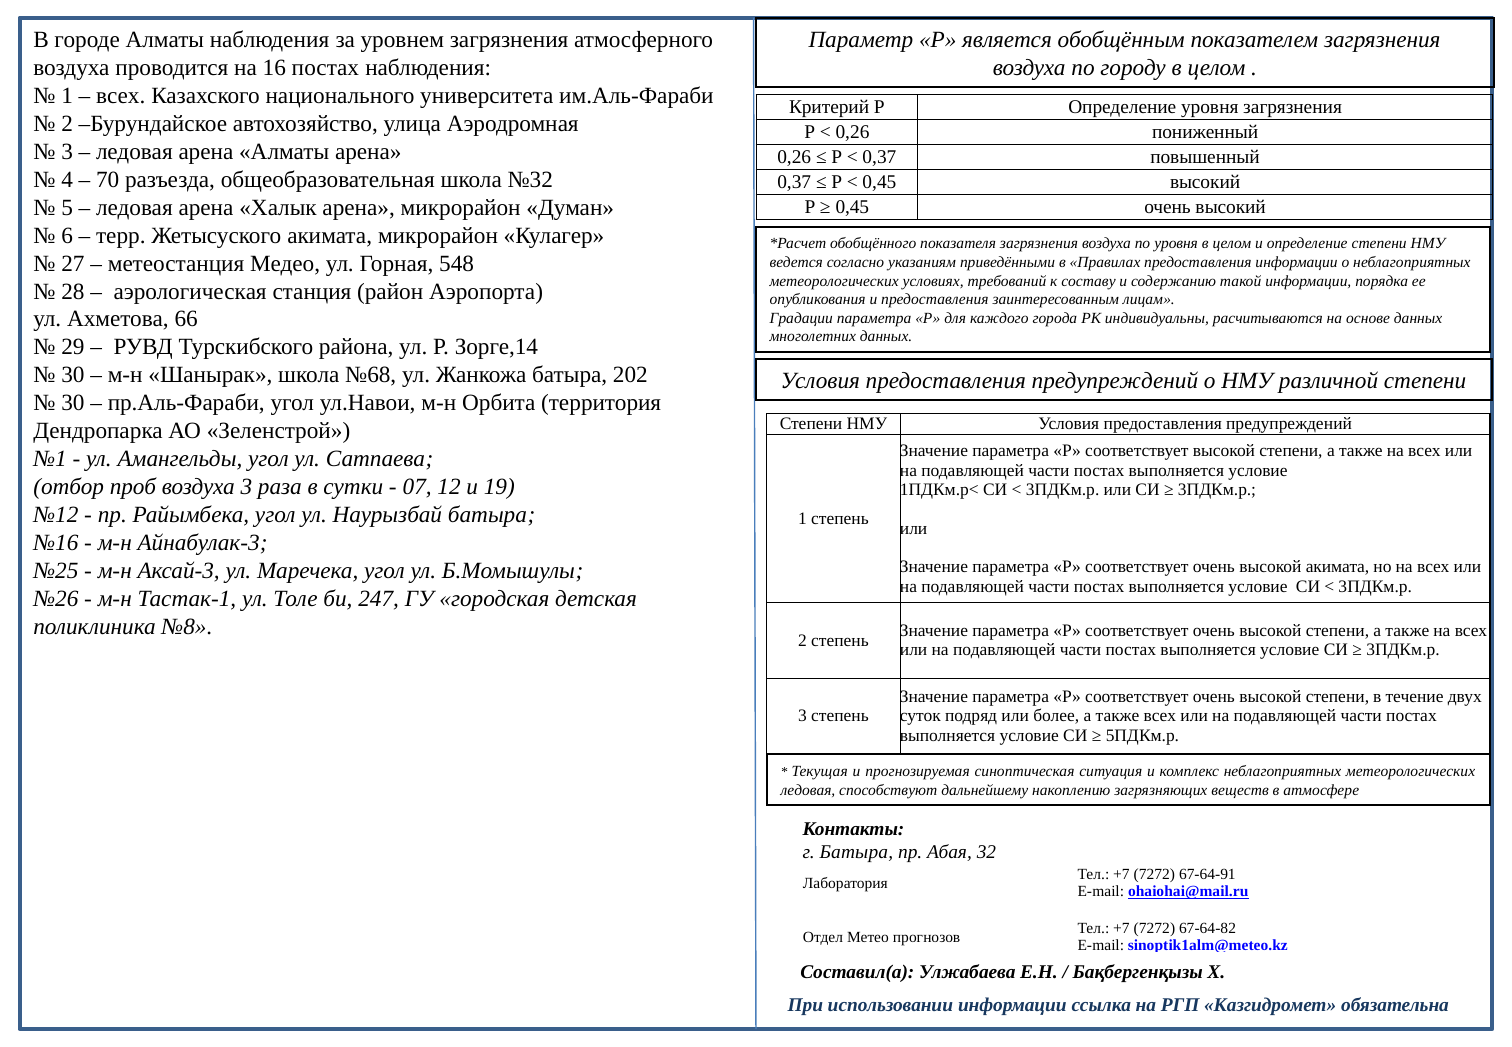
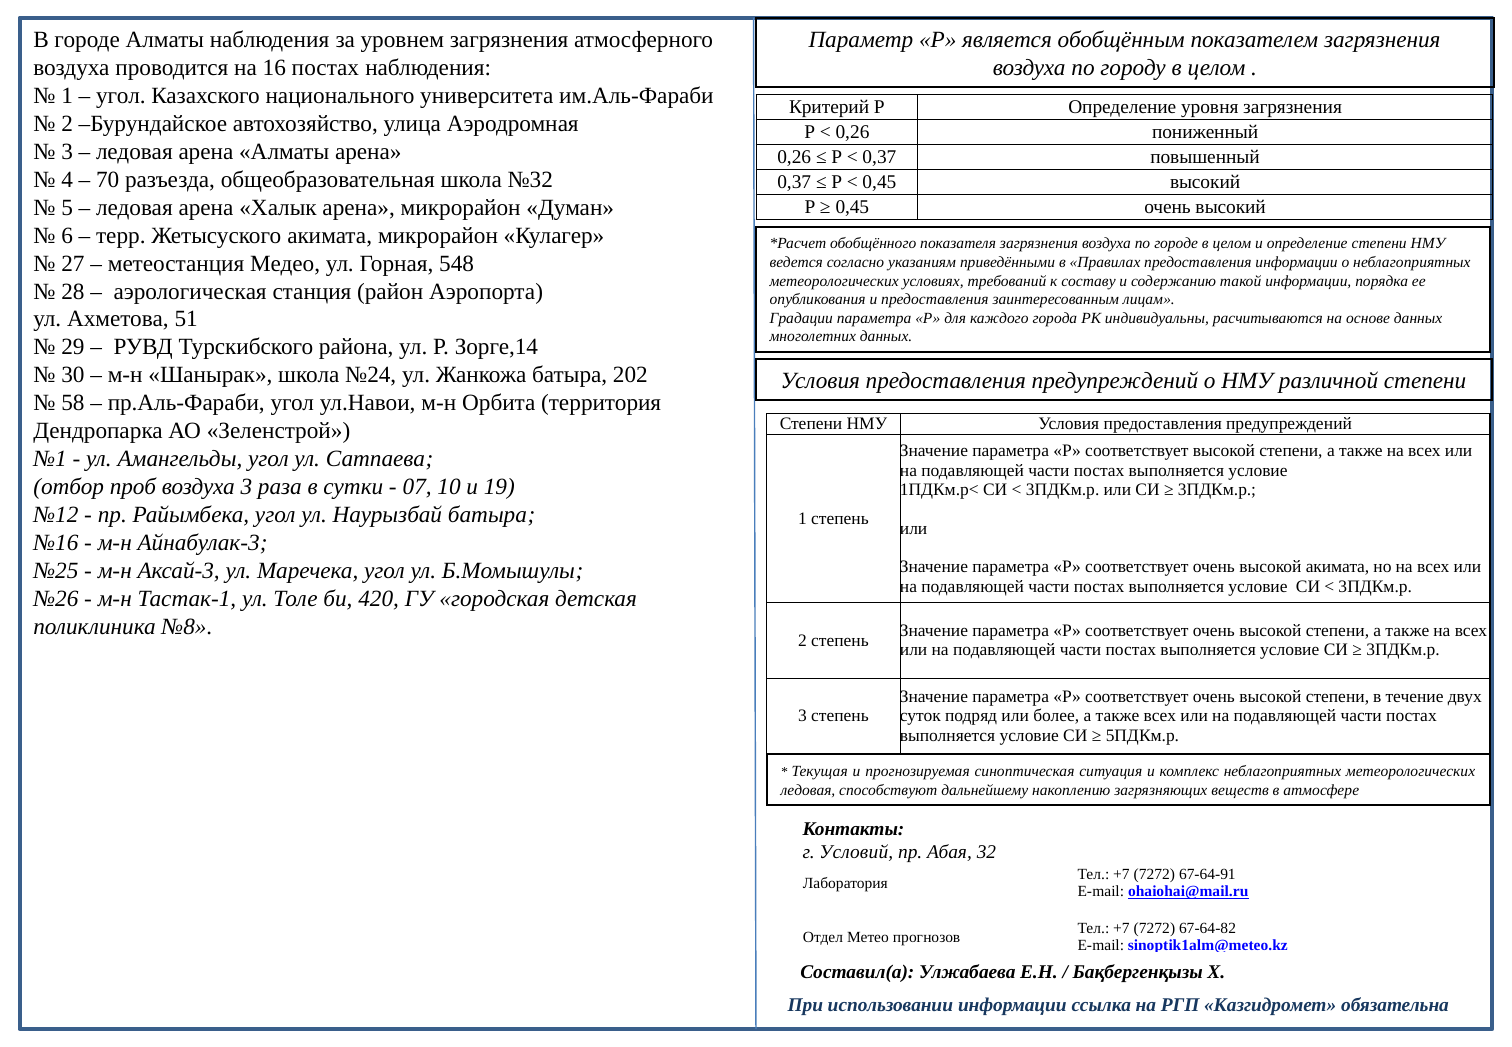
всех: всех -> угол (121, 96)
по уровня: уровня -> городе (1176, 244)
66: 66 -> 51 (186, 319)
№68: №68 -> №24 (371, 375)
30: 30 -> 58 (73, 403)
12: 12 -> 10 (449, 487)
247: 247 -> 420 (379, 598)
г Батыра: Батыра -> Условий (856, 852)
